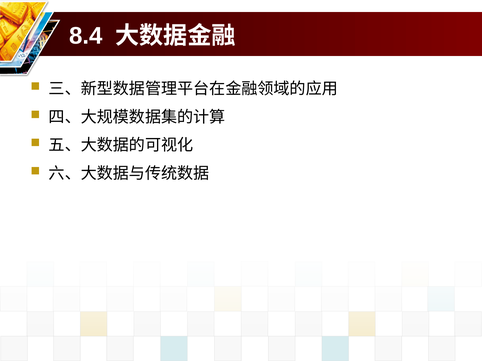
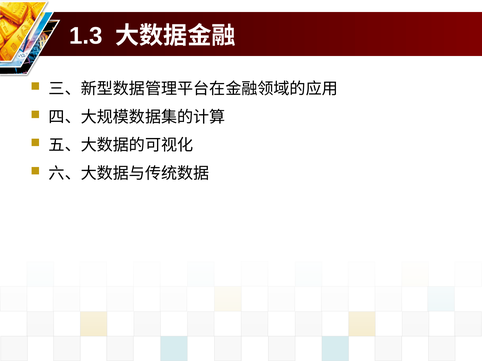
8.4: 8.4 -> 1.3 (86, 36)
